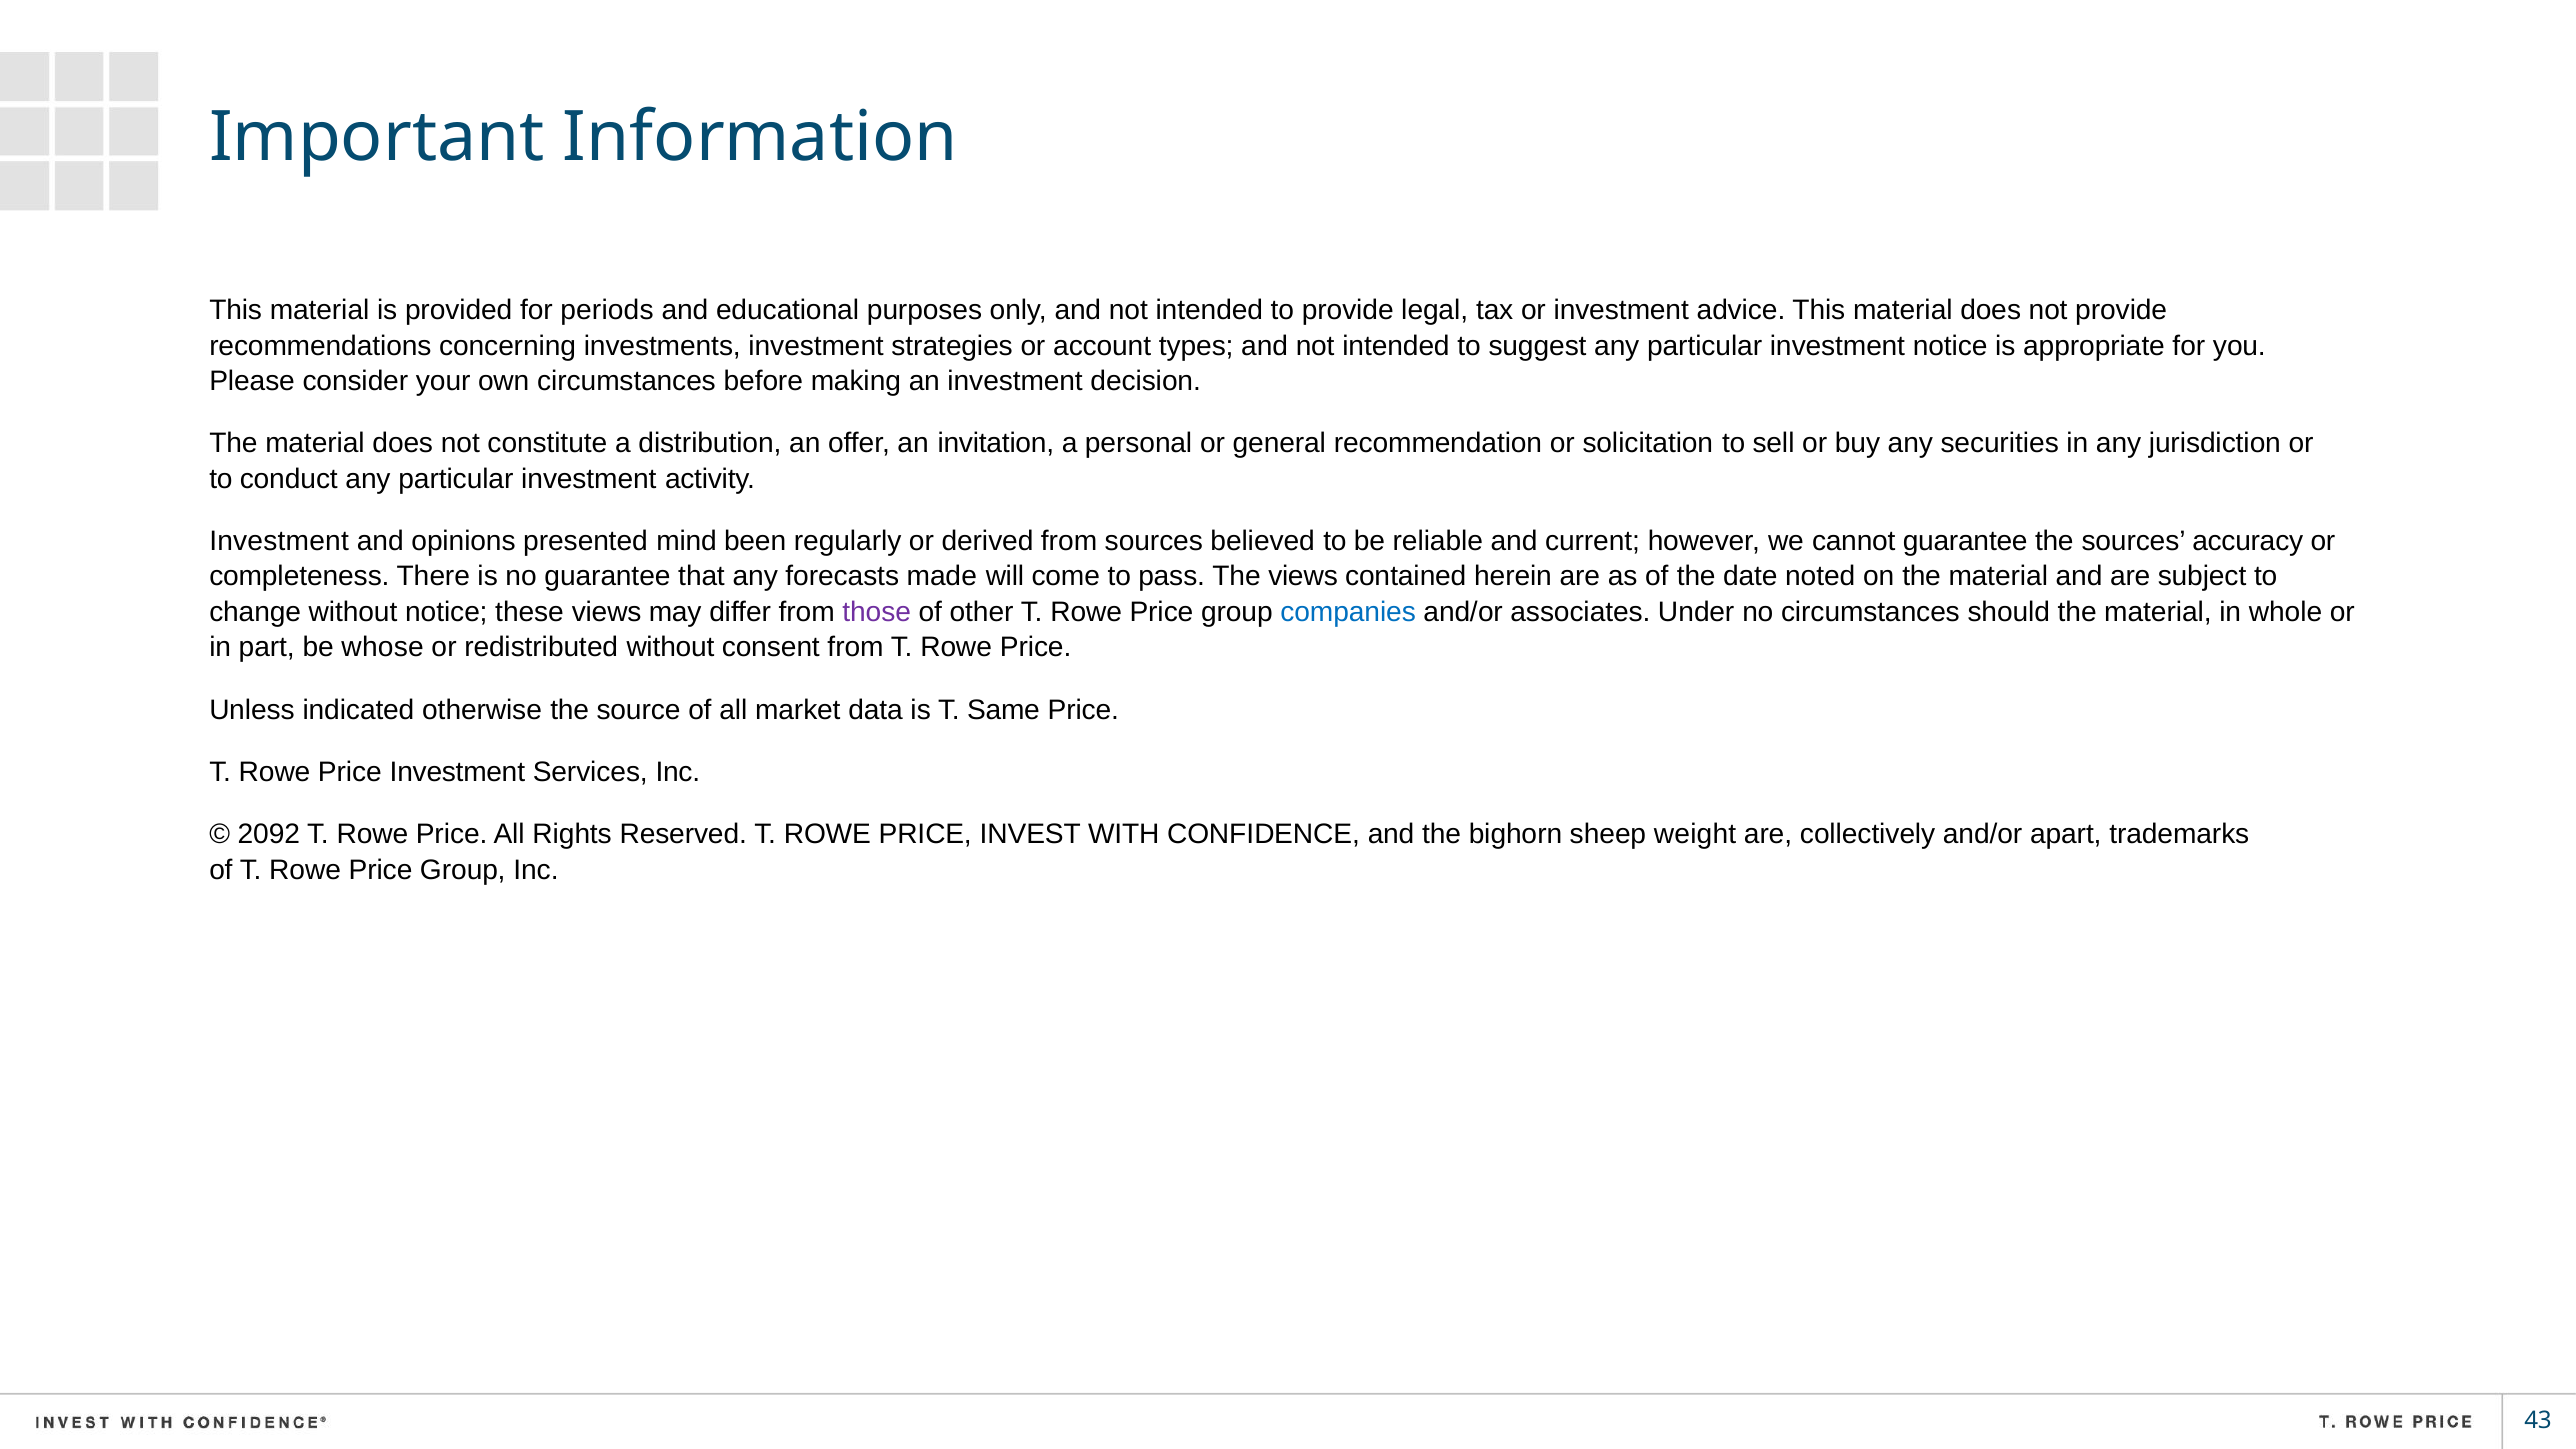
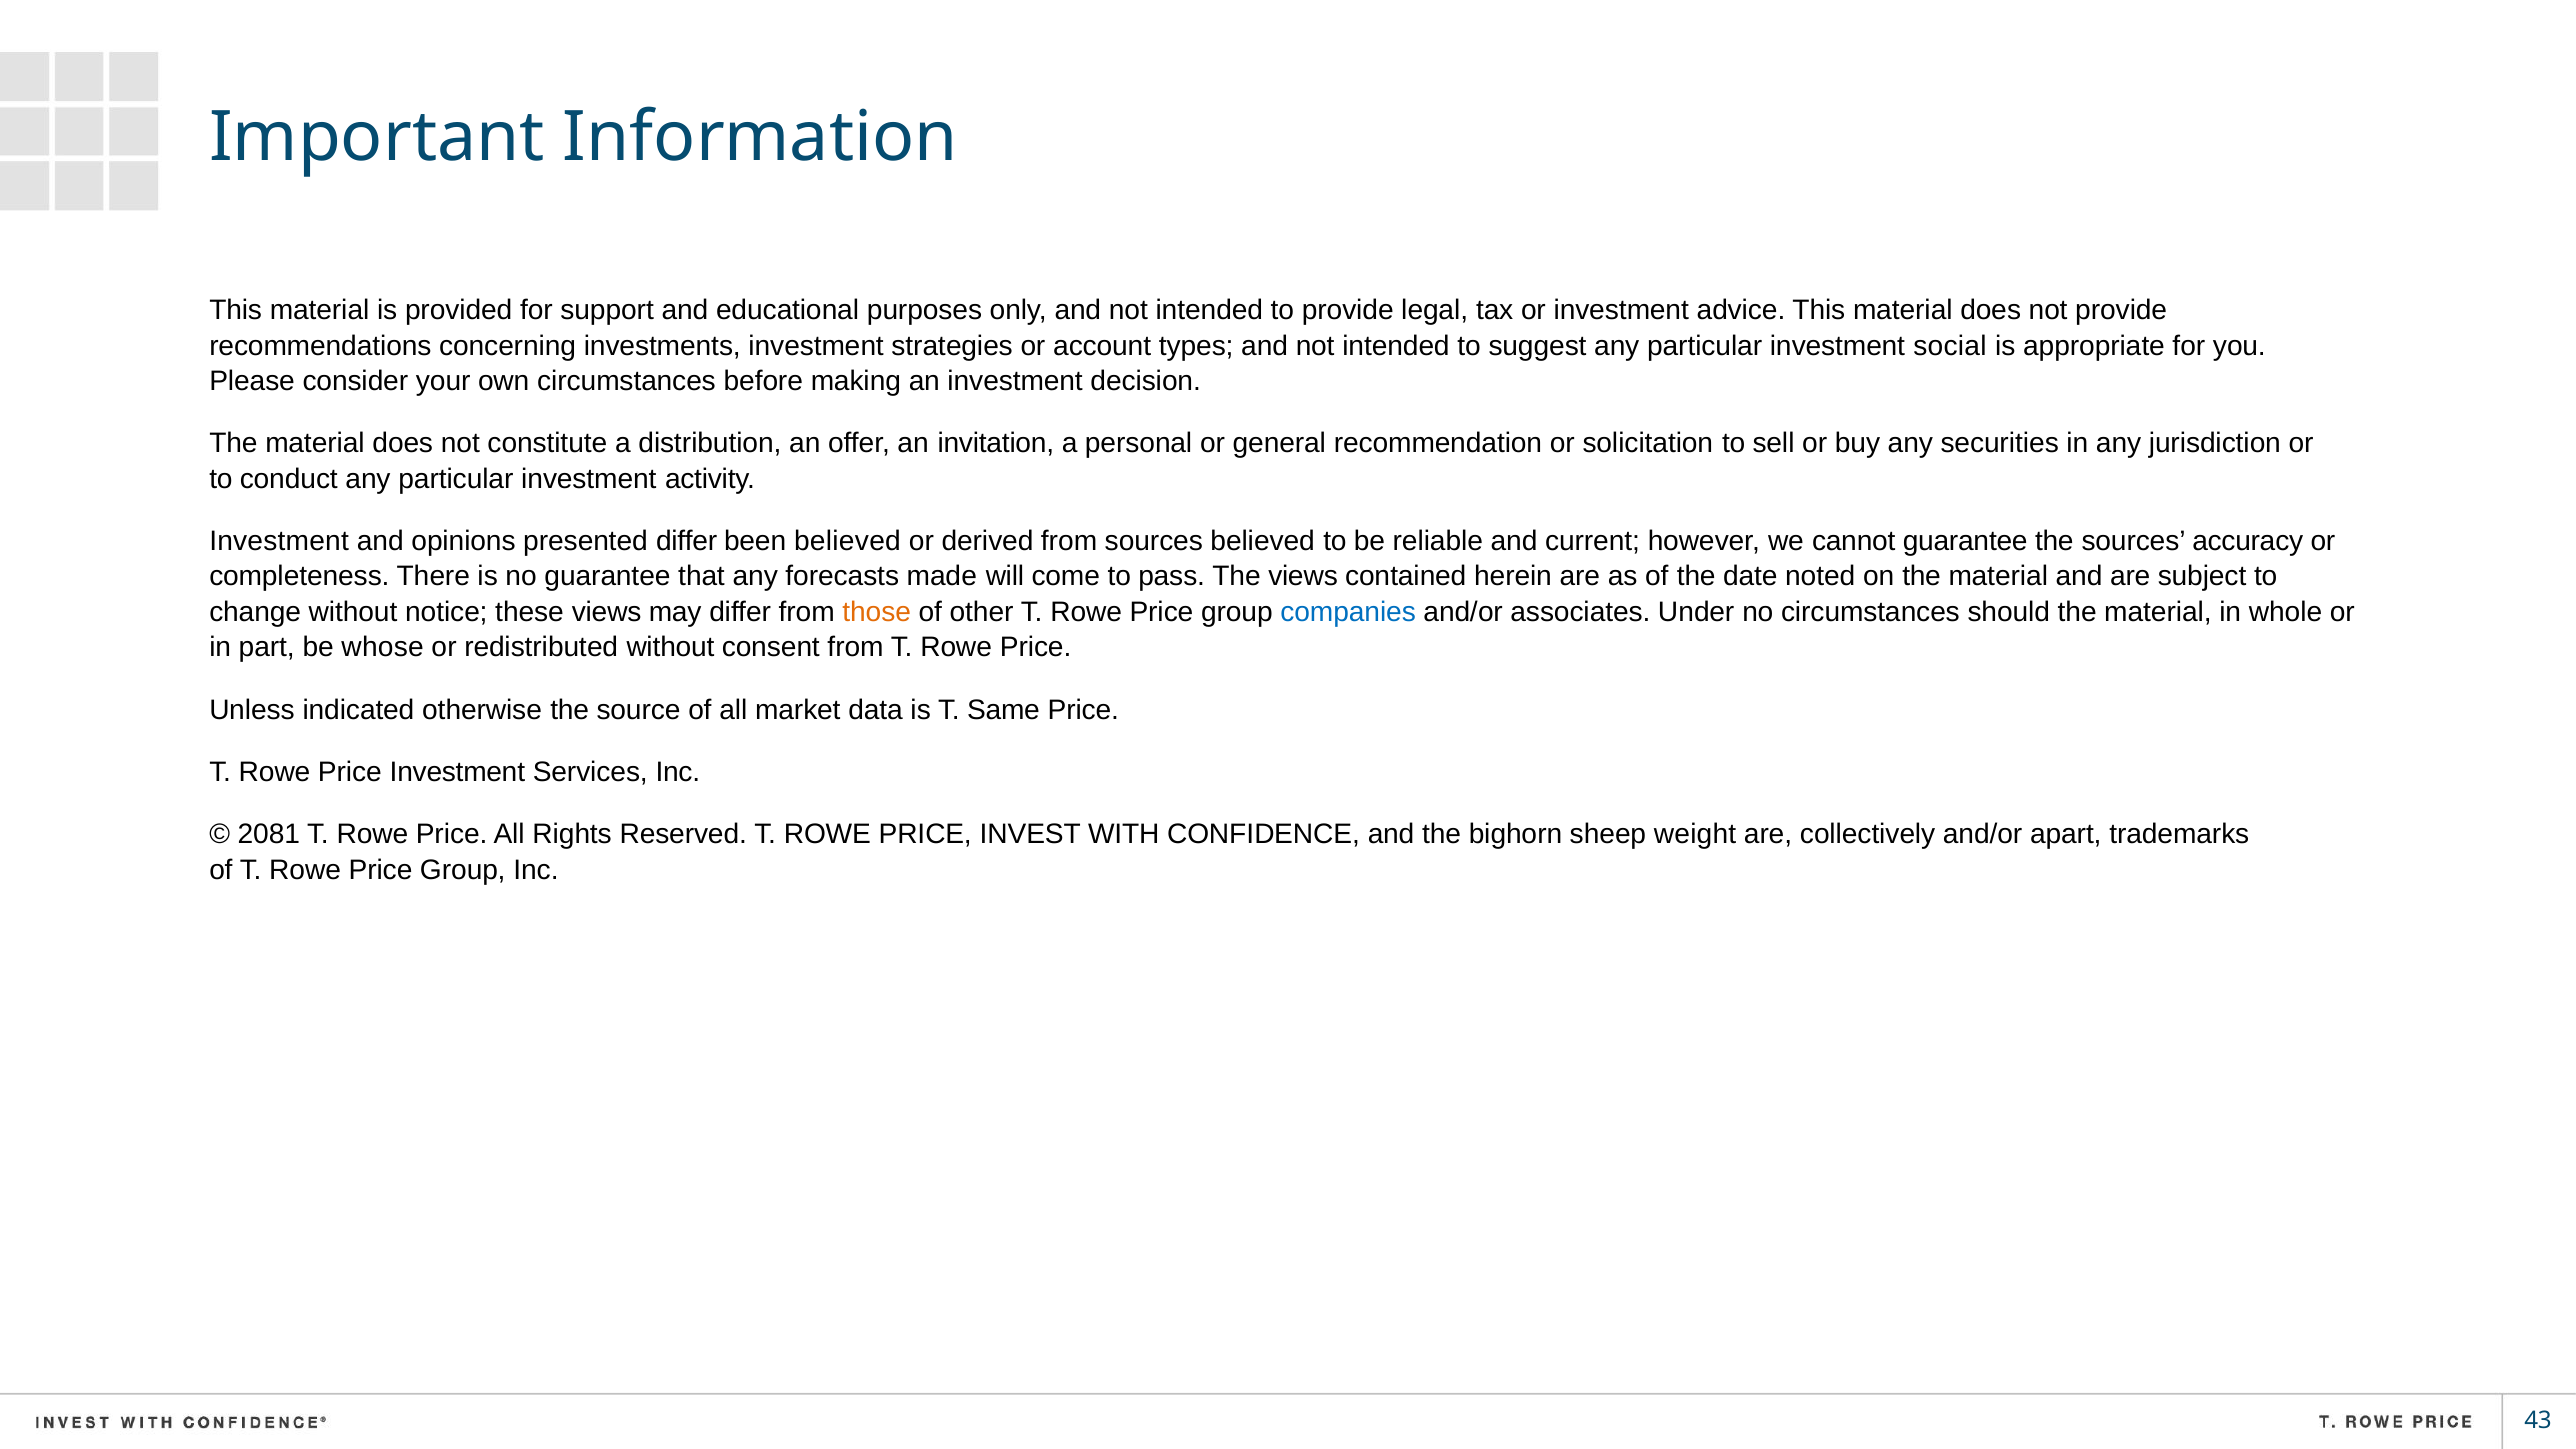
periods: periods -> support (607, 310)
investment notice: notice -> social (1950, 346)
presented mind: mind -> differ (687, 541)
been regularly: regularly -> believed (847, 541)
those colour: purple -> orange (877, 612)
2092: 2092 -> 2081 (269, 835)
